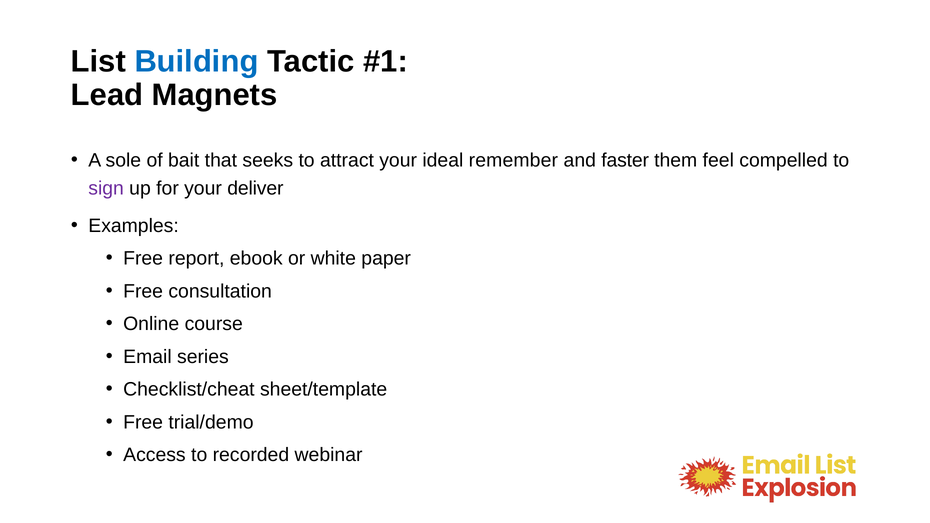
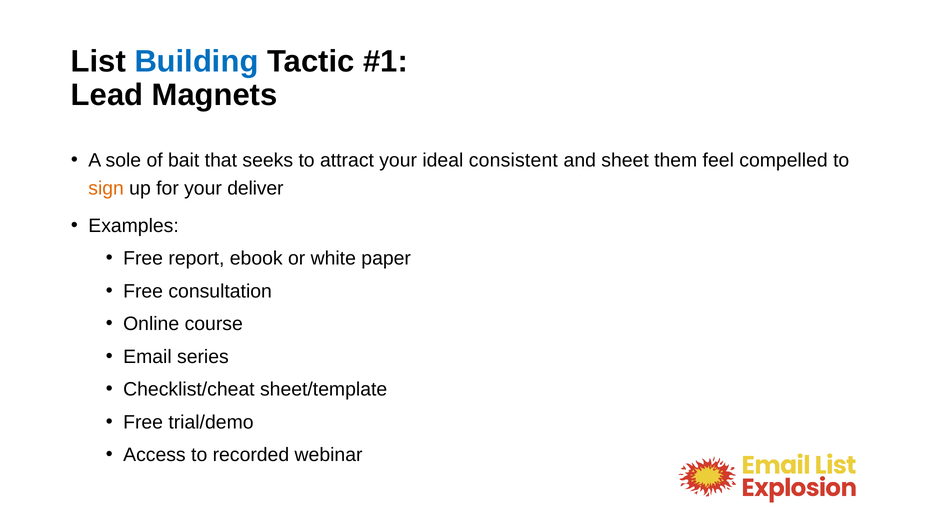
remember: remember -> consistent (513, 160)
faster: faster -> sheet (625, 160)
sign colour: purple -> orange (106, 188)
